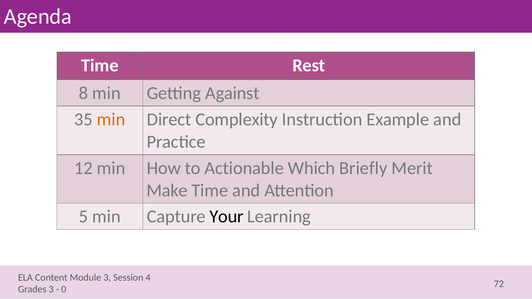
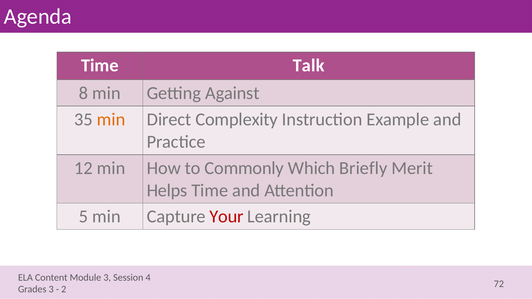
Rest: Rest -> Talk (309, 65)
Actionable: Actionable -> Commonly (244, 168)
Make: Make -> Helps (167, 190)
Your colour: black -> red (226, 217)
0: 0 -> 2 (64, 290)
